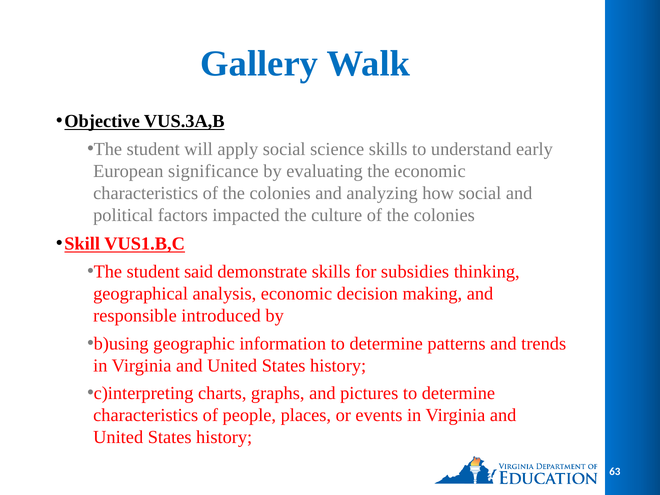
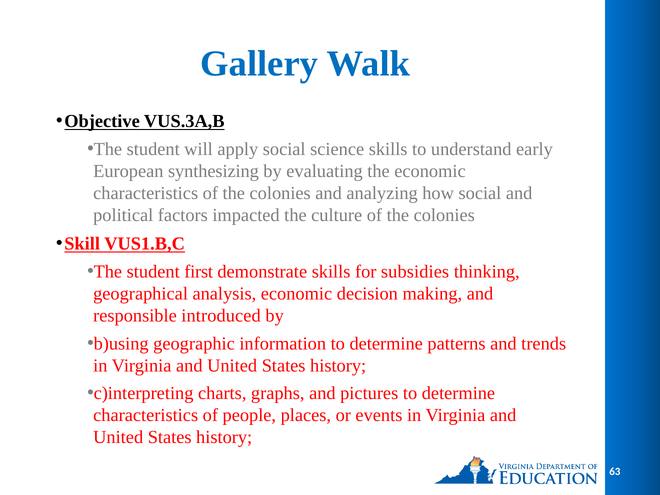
significance: significance -> synthesizing (213, 171)
said: said -> first (199, 272)
